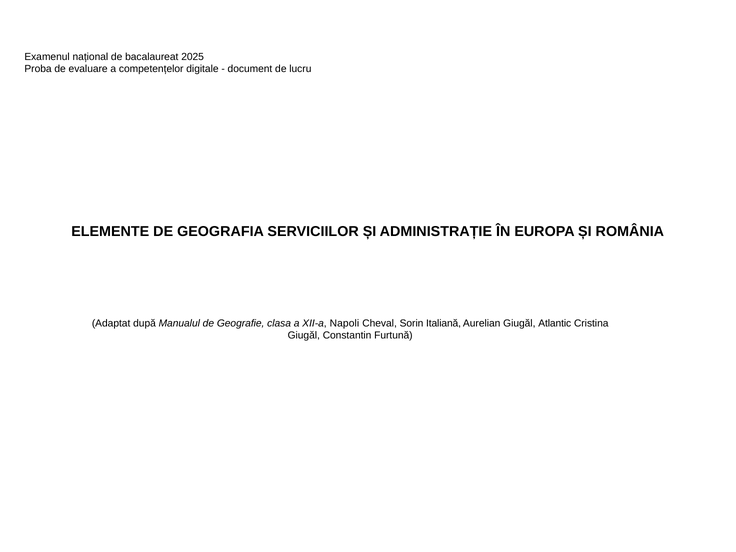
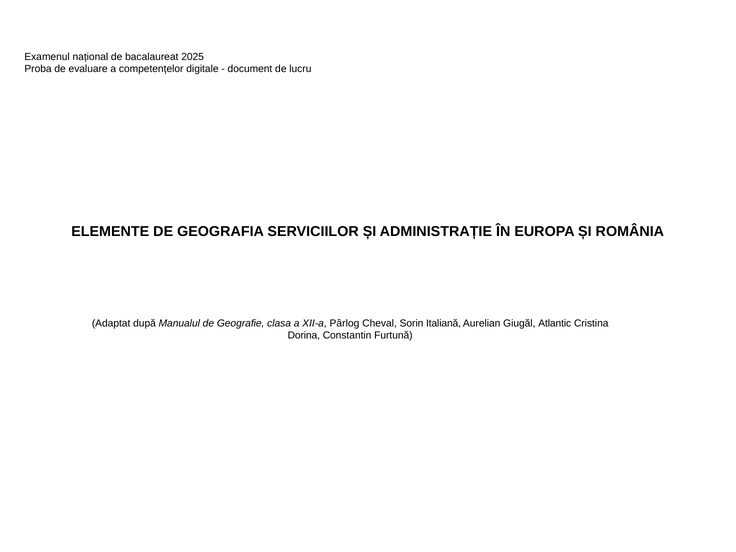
Napoli: Napoli -> Pârlog (344, 323)
Giugăl: Giugăl -> Dorina (304, 336)
